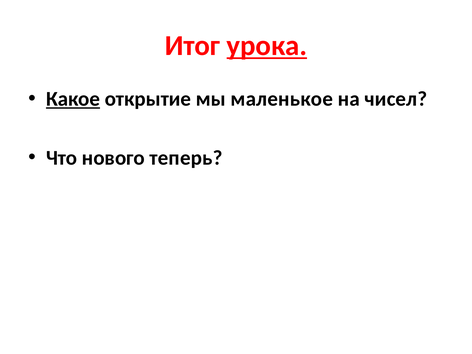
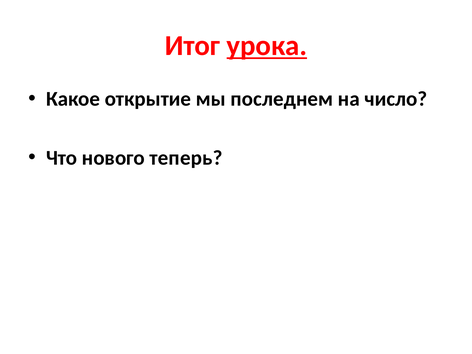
Какое underline: present -> none (73, 99)
маленькое: маленькое -> последнем (282, 99)
чисел: чисел -> число (396, 99)
